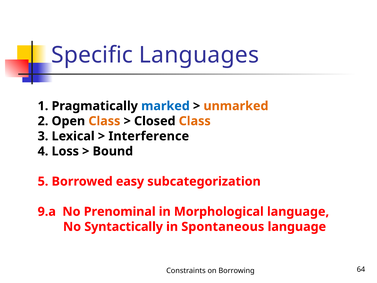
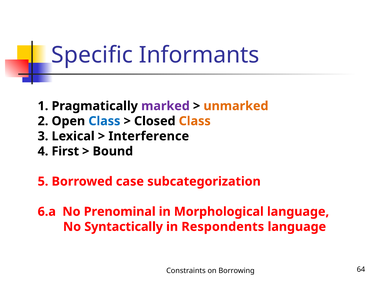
Languages: Languages -> Informants (199, 55)
marked colour: blue -> purple (165, 106)
Class colour: orange -> blue (104, 121)
Loss: Loss -> First (65, 151)
easy: easy -> case (130, 181)
9.a: 9.a -> 6.a (47, 211)
Spontaneous: Spontaneous -> Respondents (223, 227)
